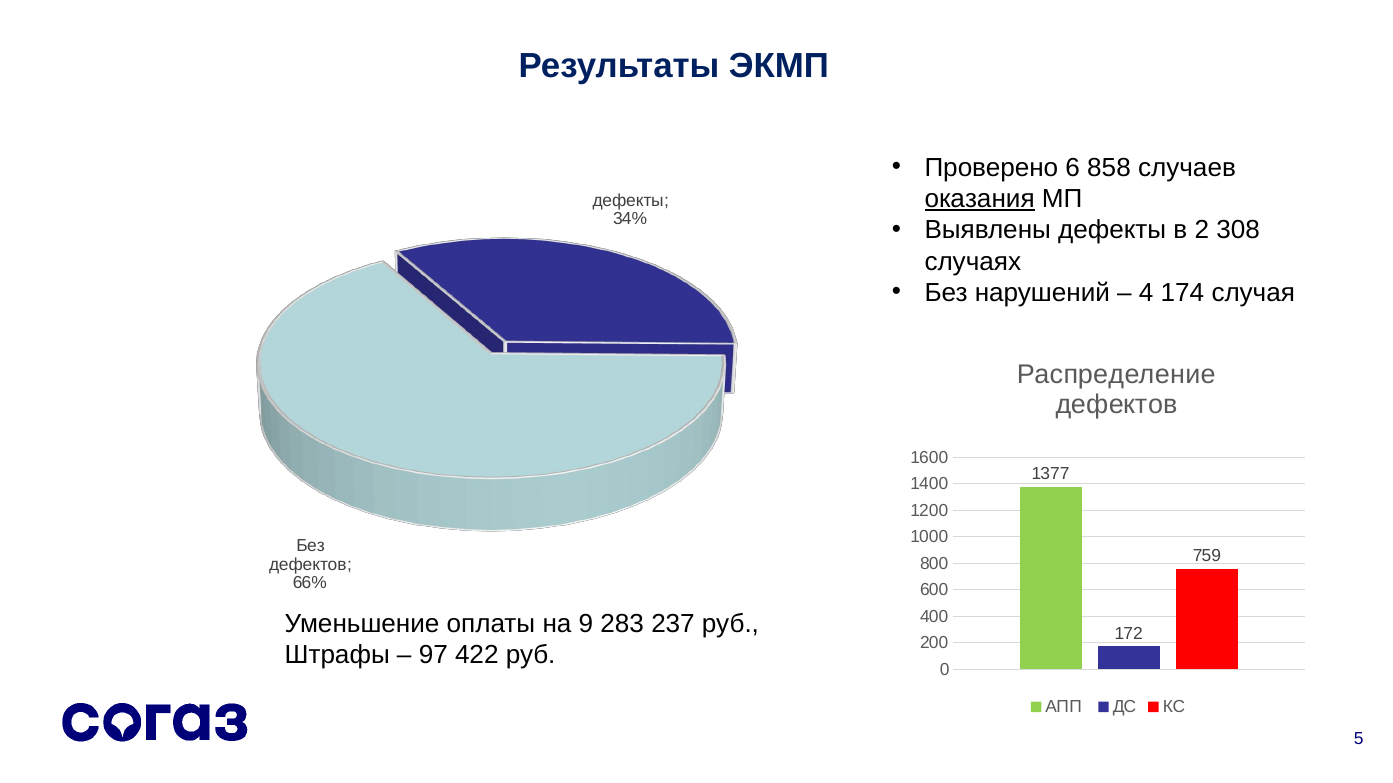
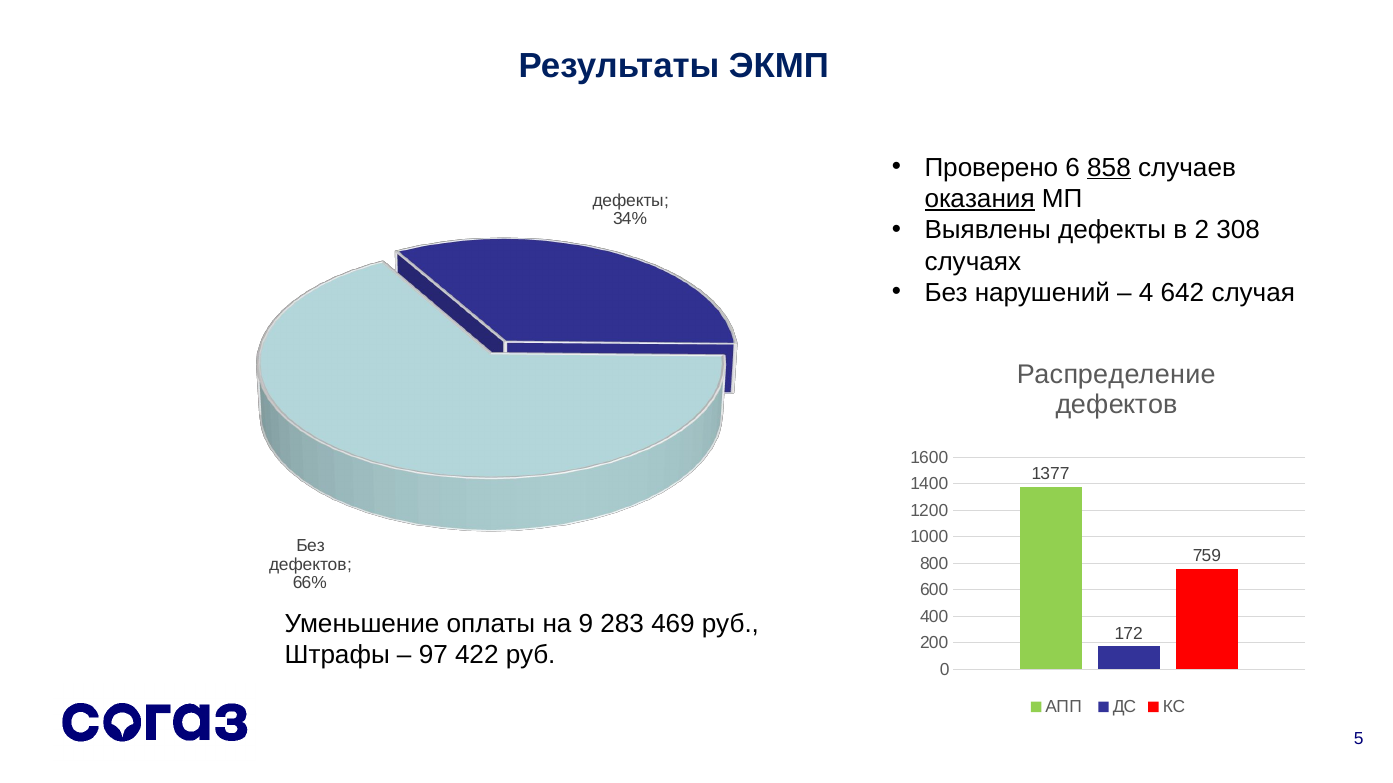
858 underline: none -> present (1109, 168)
174: 174 -> 642 (1182, 293)
237: 237 -> 469 (673, 624)
